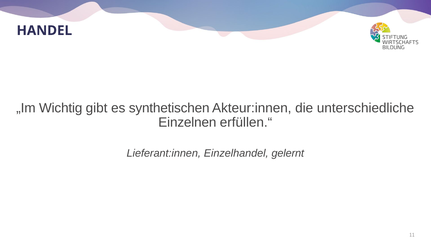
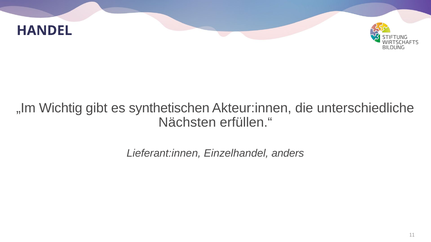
Einzelnen: Einzelnen -> Nächsten (187, 123)
gelernt: gelernt -> anders (288, 154)
